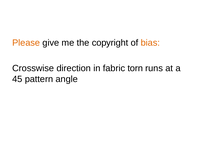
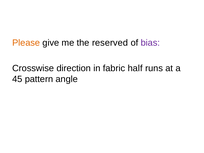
copyright: copyright -> reserved (110, 43)
bias colour: orange -> purple (150, 43)
torn: torn -> half (135, 68)
